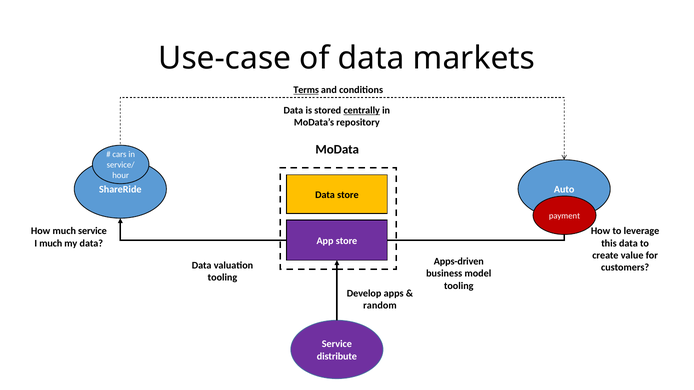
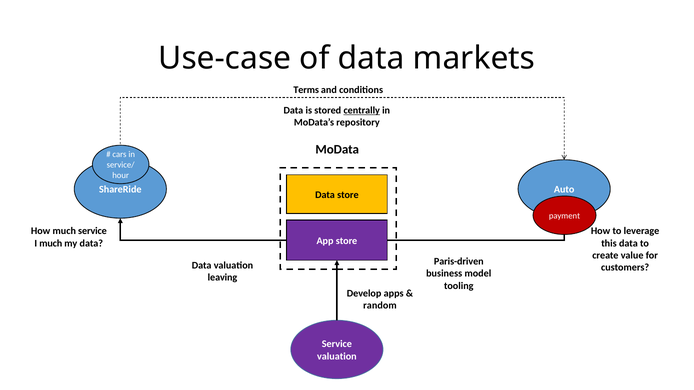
Terms underline: present -> none (306, 90)
Apps-driven: Apps-driven -> Paris-driven (459, 262)
tooling: tooling -> leaving (222, 278)
distribute: distribute -> valuation (337, 357)
